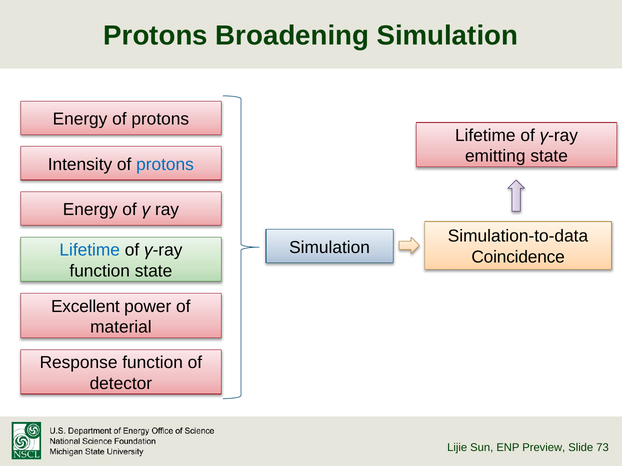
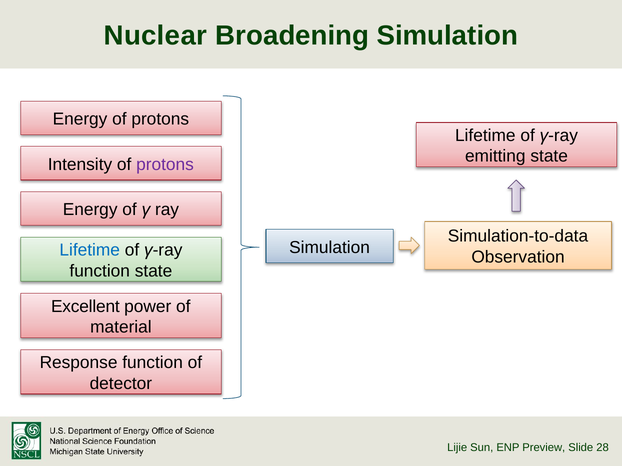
Protons: Protons -> Nuclear (155, 36)
protons colour: blue -> purple (165, 165)
Coincidence: Coincidence -> Observation (518, 257)
73: 73 -> 28 (603, 448)
